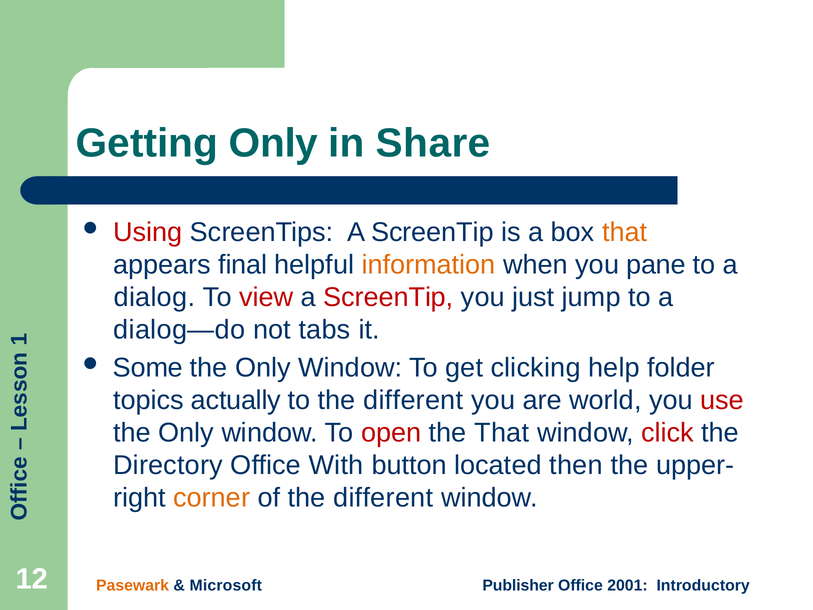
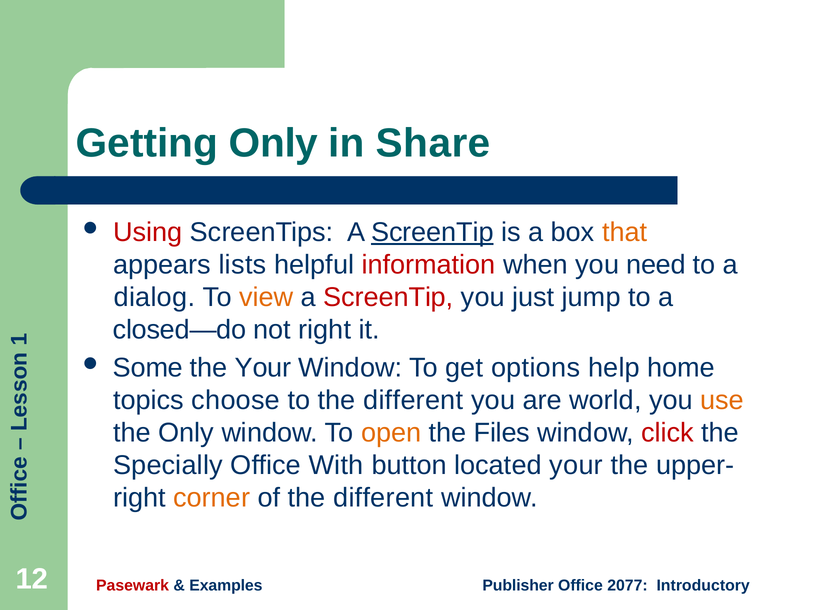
ScreenTip underline: none -> present (432, 232)
final: final -> lists (242, 265)
information colour: orange -> red (429, 265)
pane: pane -> need (656, 265)
view colour: red -> orange (266, 297)
dialog—do: dialog—do -> closed—do (180, 330)
not tabs: tabs -> right (325, 330)
Only: Only -> Your (263, 368)
clicking: clicking -> options (536, 368)
folder: folder -> home (681, 368)
actually: actually -> choose (236, 400)
use colour: red -> orange (722, 400)
open colour: red -> orange (391, 433)
the That: That -> Files (502, 433)
Directory: Directory -> Specially (168, 465)
located then: then -> your (576, 465)
Pasewark colour: orange -> red (133, 585)
Microsoft: Microsoft -> Examples (226, 585)
2001: 2001 -> 2077 (627, 585)
